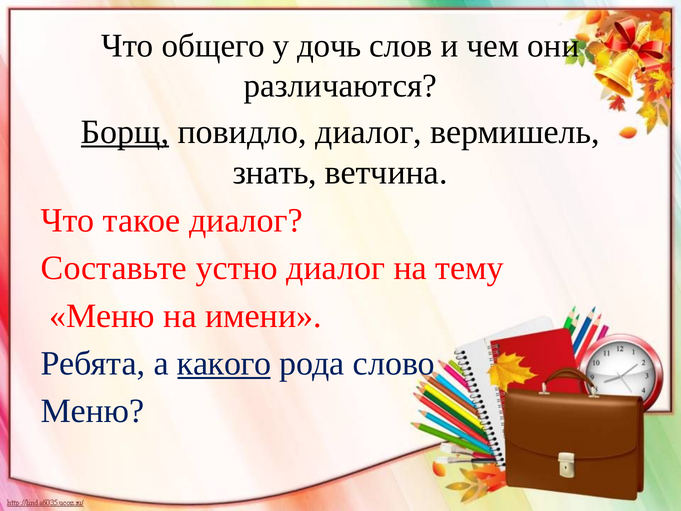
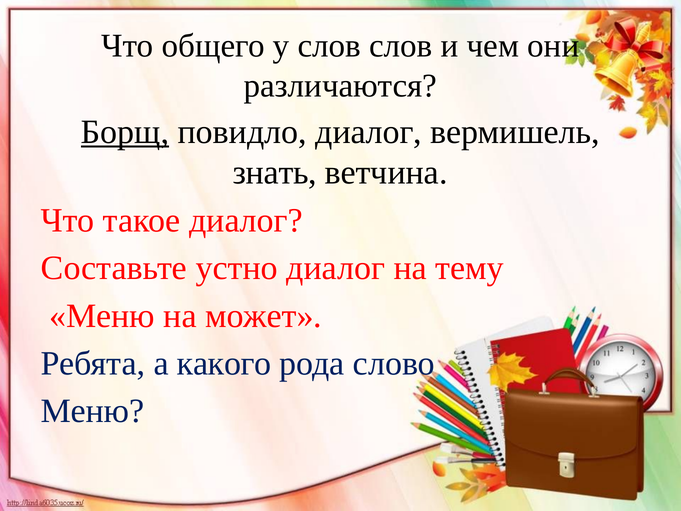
у дочь: дочь -> слов (329, 46)
имени: имени -> может (264, 316)
какого underline: present -> none (224, 363)
